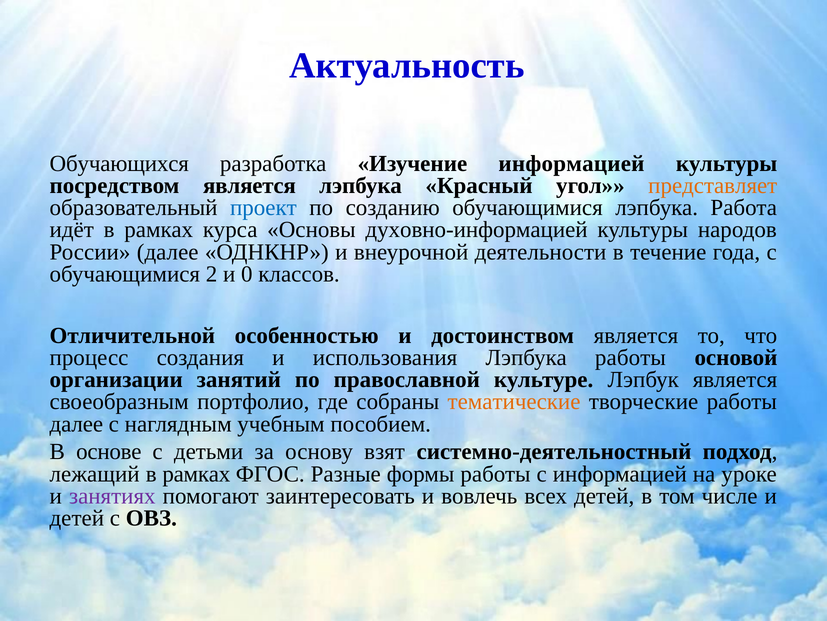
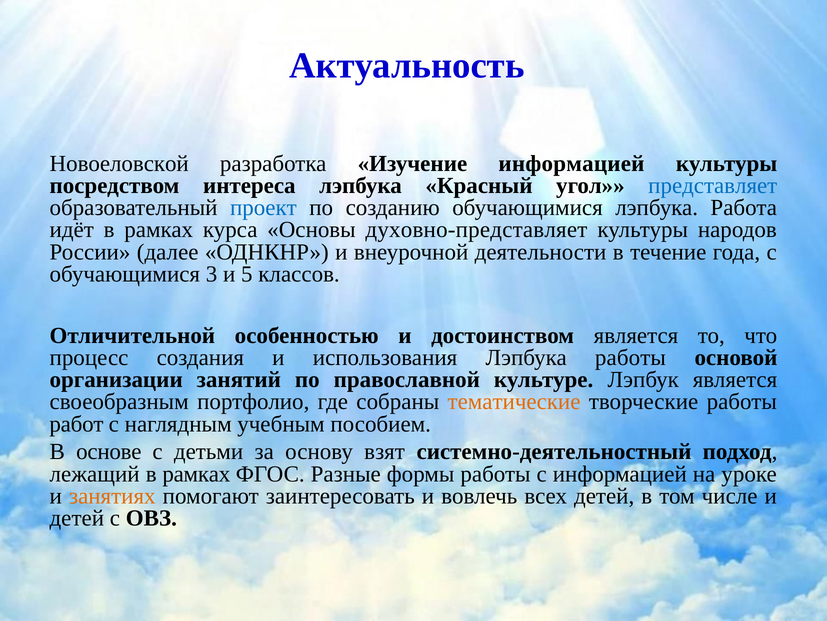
Обучающихся: Обучающихся -> Новоеловской (119, 163)
посредством является: является -> интереса (249, 185)
представляет colour: orange -> blue (713, 185)
духовно-информацией: духовно-информацией -> духовно-представляет (476, 230)
2: 2 -> 3 (212, 274)
0: 0 -> 5 (247, 274)
далее: далее -> работ (76, 423)
занятиях colour: purple -> orange (112, 495)
